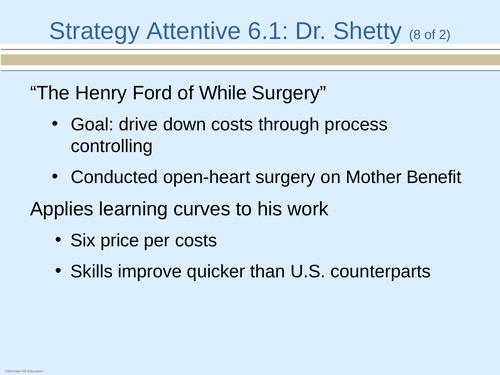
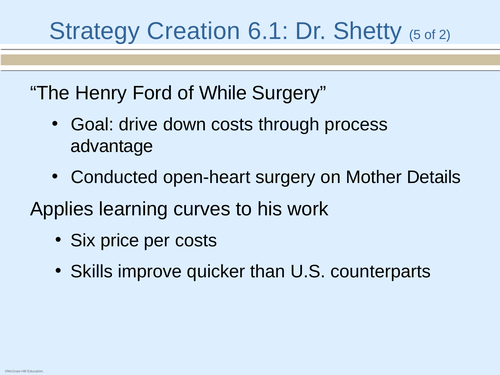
Attentive: Attentive -> Creation (194, 31)
8: 8 -> 5 (415, 35)
controlling: controlling -> advantage (112, 146)
Benefit: Benefit -> Details (434, 177)
